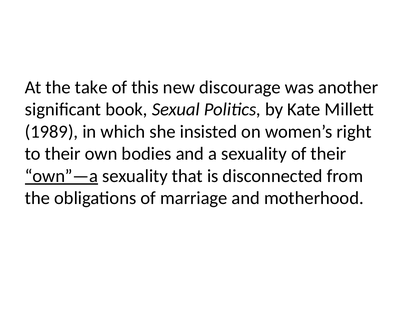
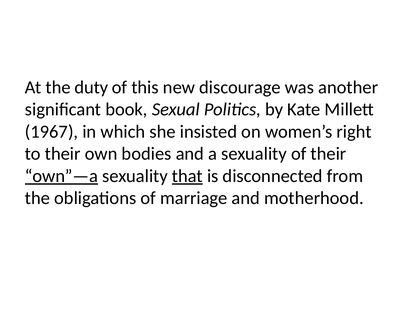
take: take -> duty (91, 87)
1989: 1989 -> 1967 (52, 132)
that underline: none -> present (187, 176)
